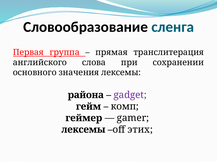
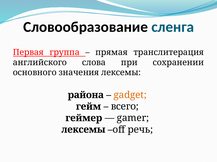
gadget colour: purple -> orange (130, 95)
комп: комп -> всего (125, 107)
этих: этих -> речь (140, 130)
